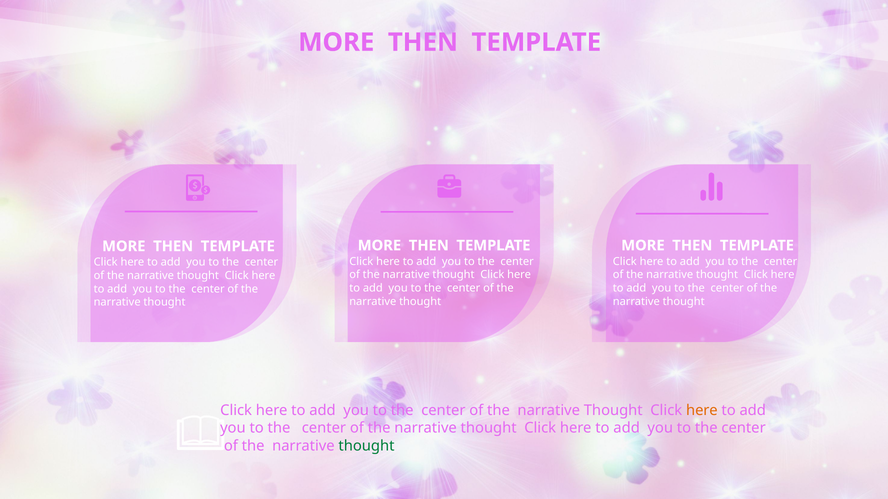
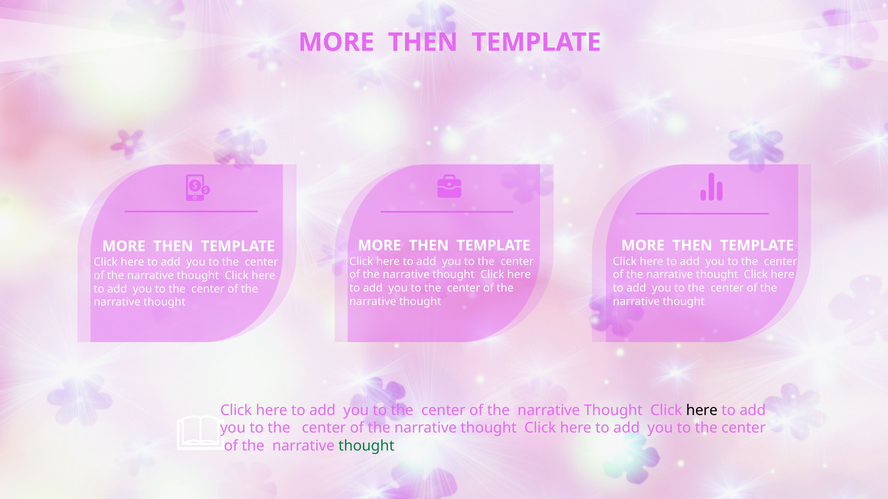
here colour: orange -> black (702, 411)
